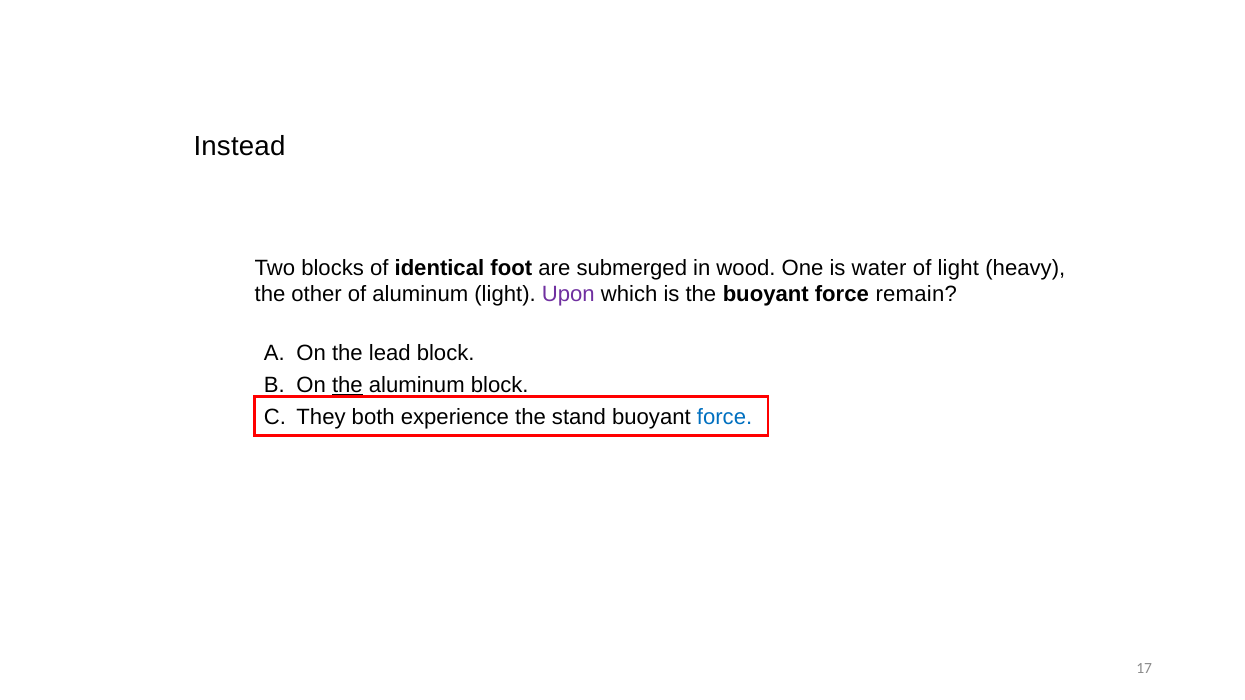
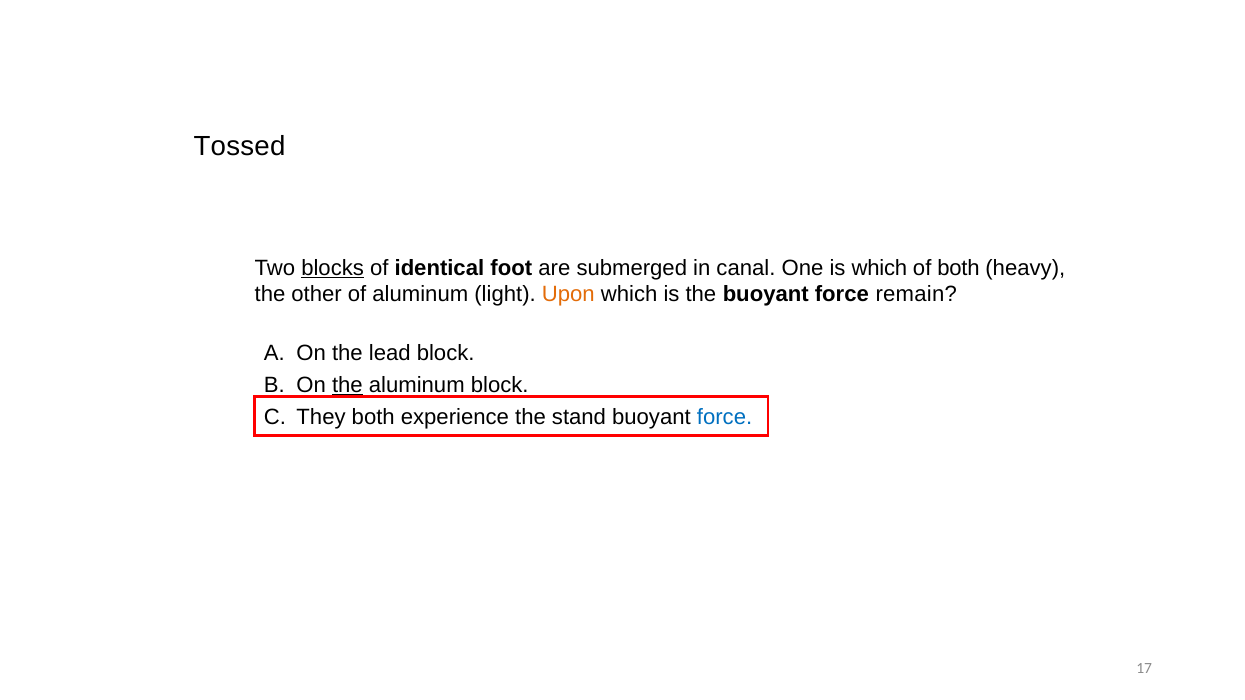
Instead: Instead -> Tossed (239, 146)
blocks underline: none -> present (333, 268)
wood: wood -> canal (746, 268)
is water: water -> which (879, 268)
of light: light -> both (959, 268)
Upon colour: purple -> orange (568, 295)
